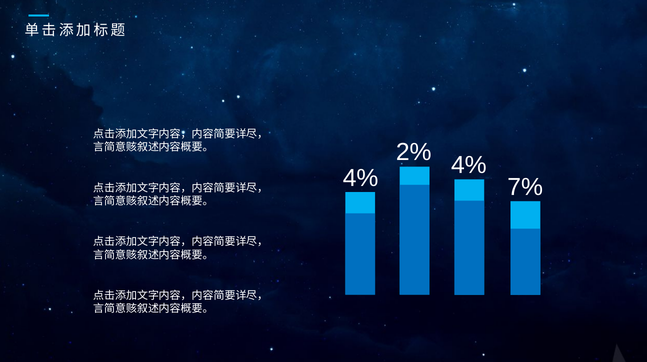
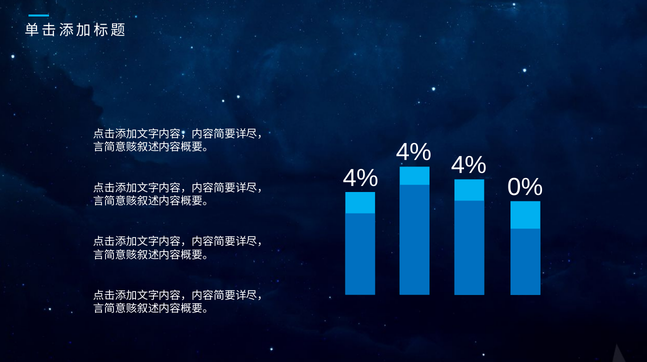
2%: 2% -> 4% (414, 152)
7%: 7% -> 0% (525, 187)
